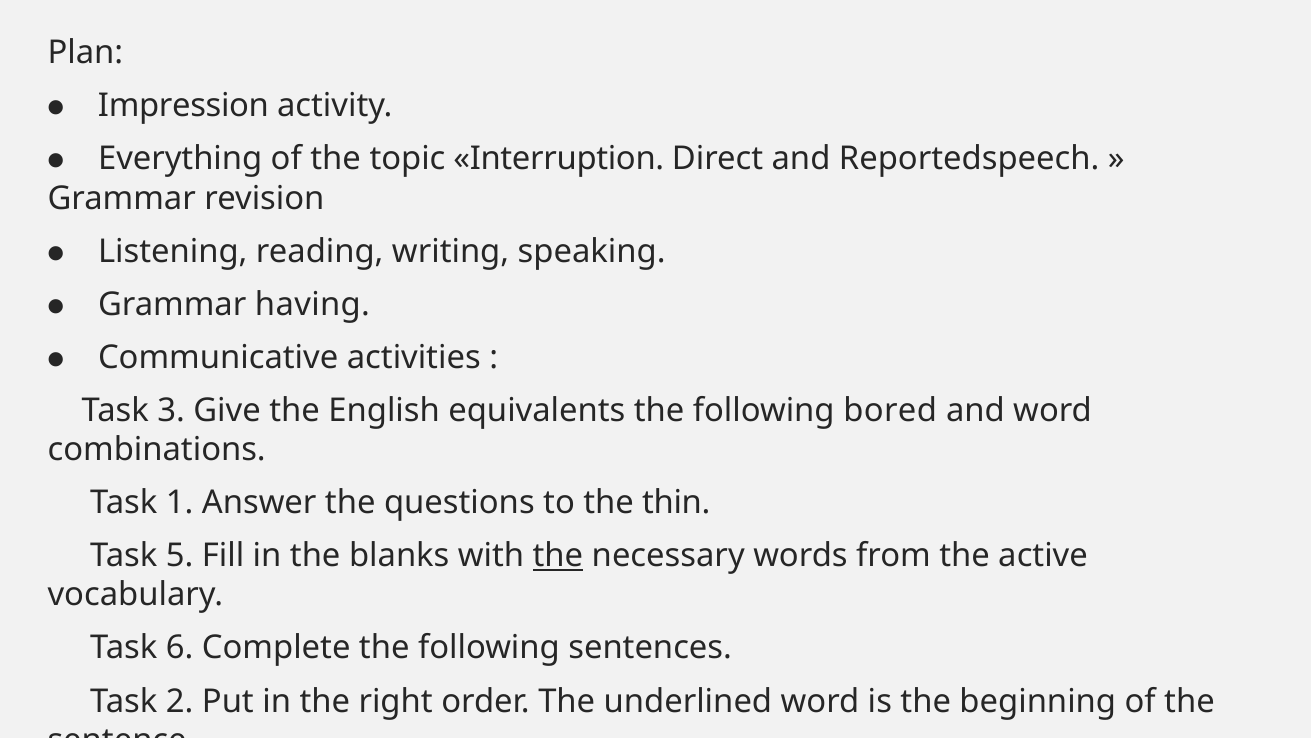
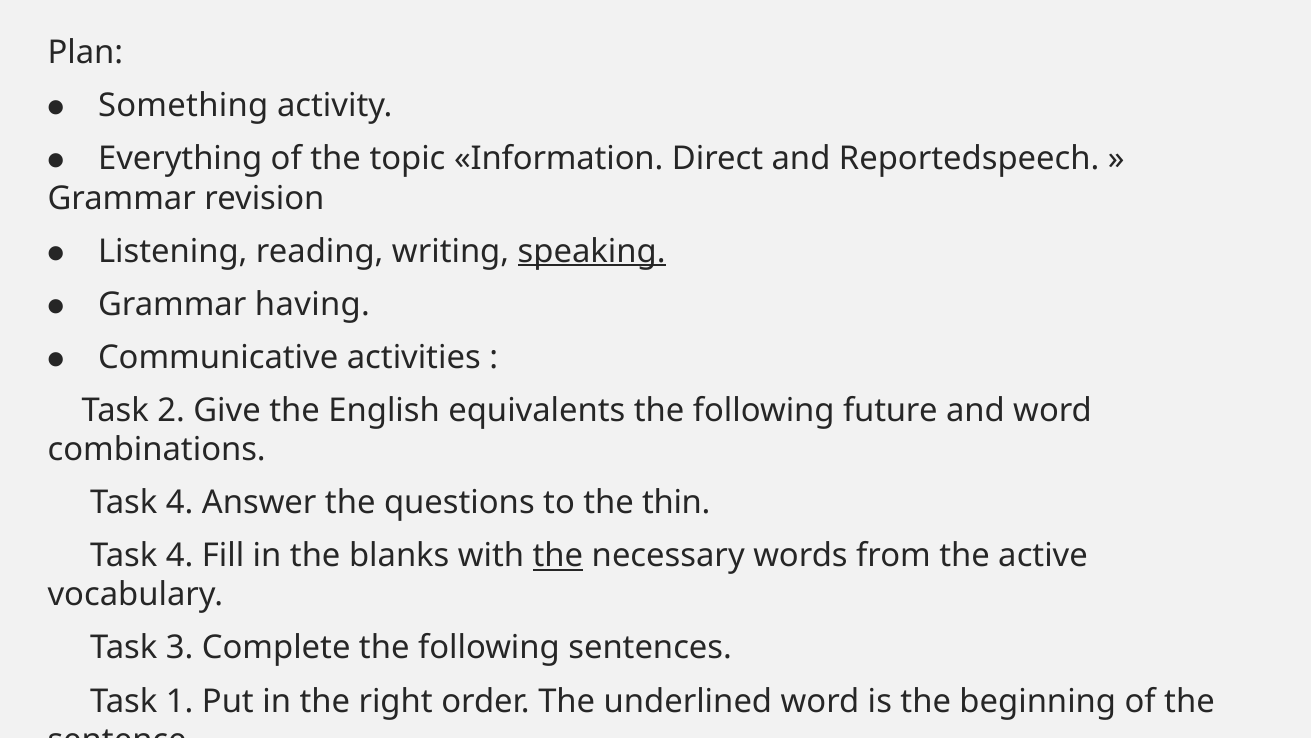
Impression: Impression -> Something (183, 106)
Interruption: Interruption -> Information (559, 159)
speaking underline: none -> present (592, 251)
3: 3 -> 2 (171, 410)
bored: bored -> future (890, 410)
1: 1 -> 4 (180, 502)
5: 5 -> 4 (180, 555)
6: 6 -> 3 (180, 648)
2: 2 -> 1 (180, 701)
